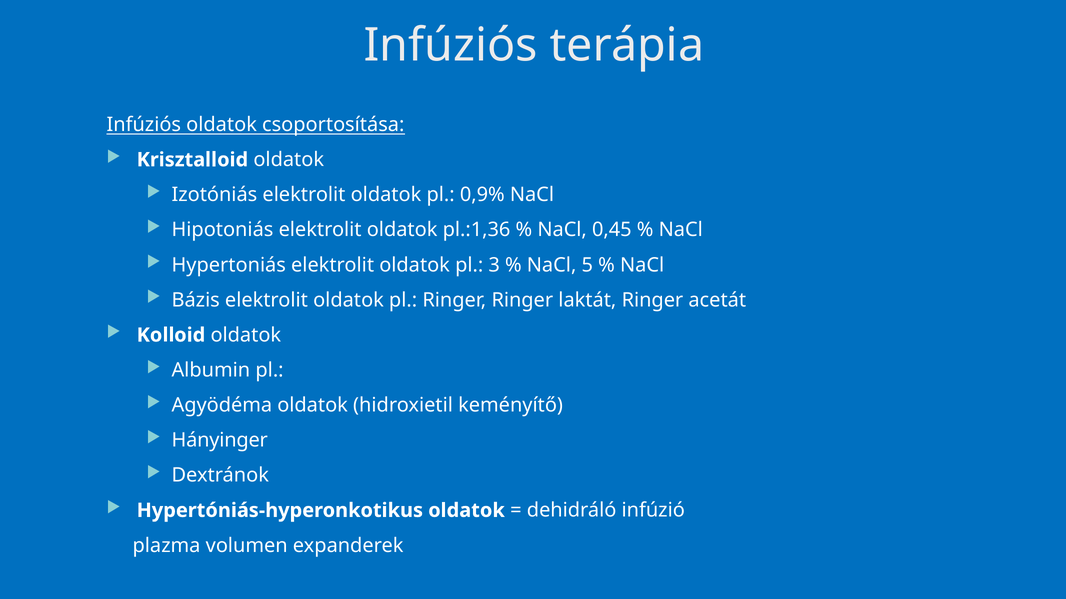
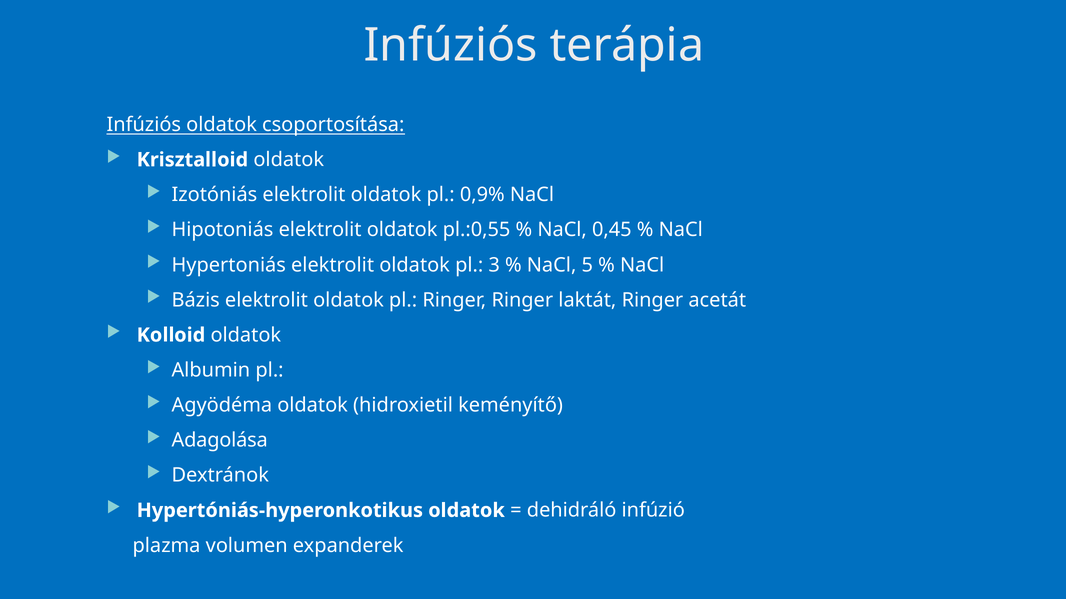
pl.:1,36: pl.:1,36 -> pl.:0,55 (477, 230)
Hányinger: Hányinger -> Adagolása (220, 441)
